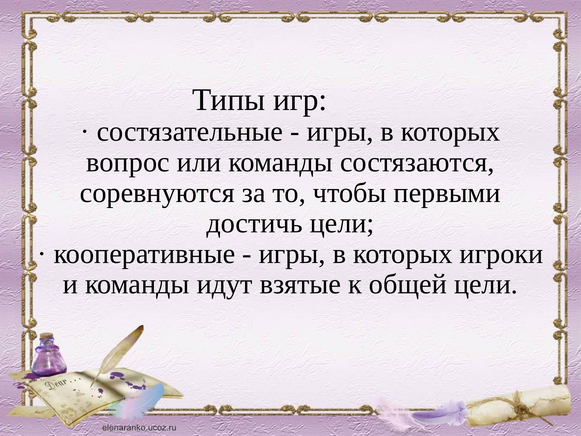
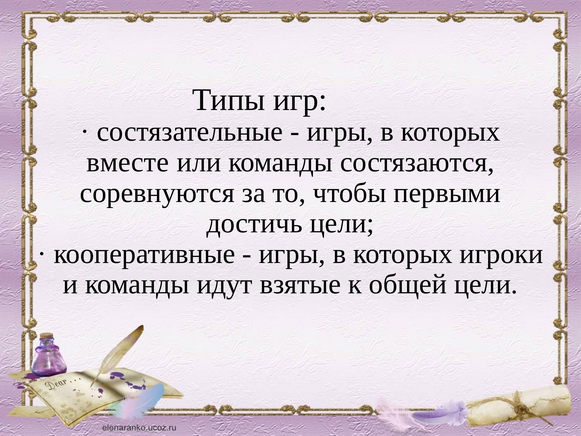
вопрос: вопрос -> вместе (128, 162)
